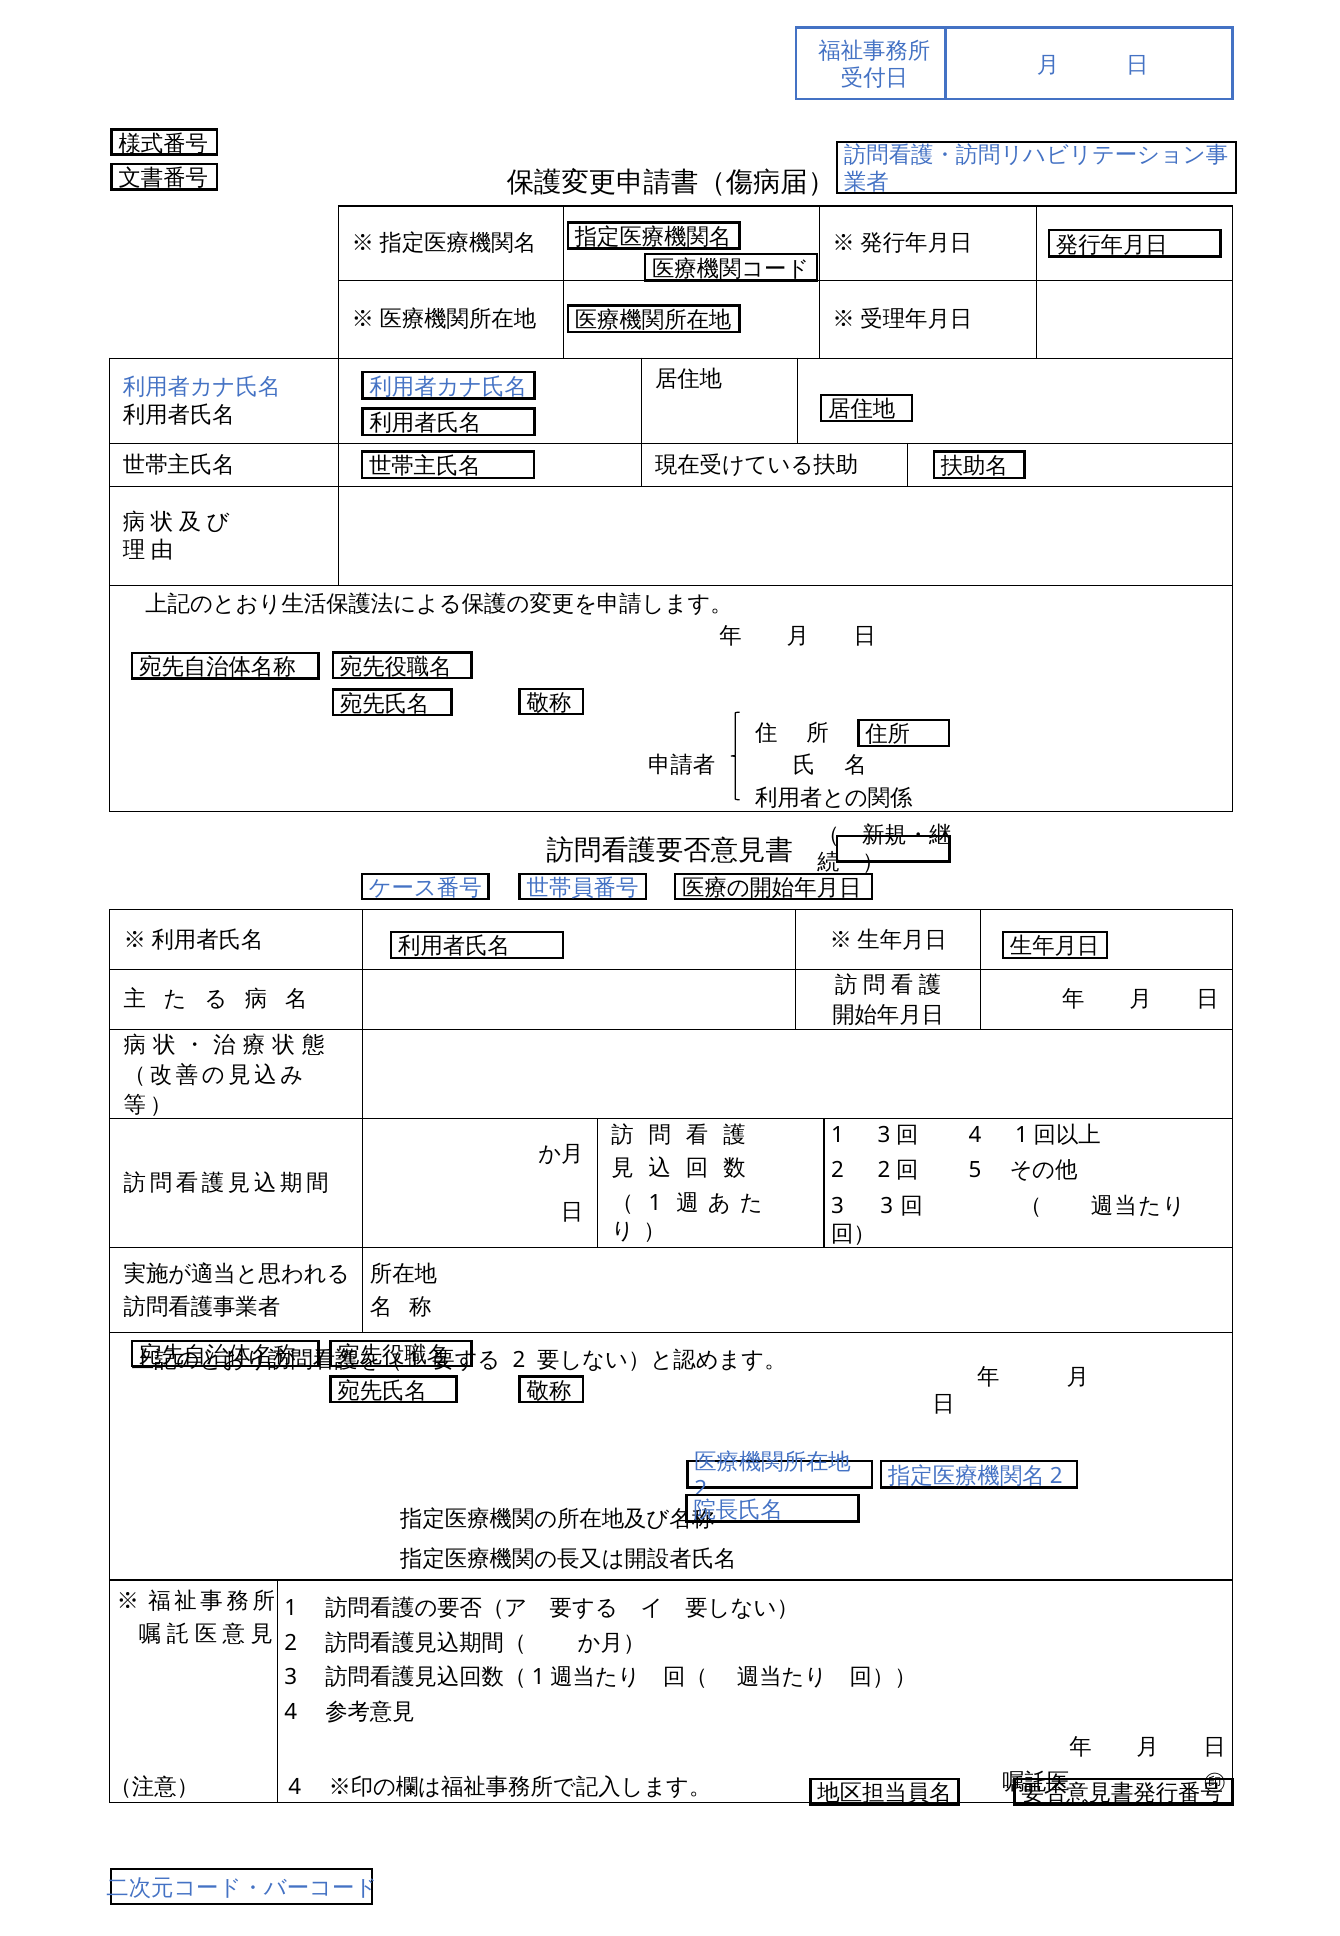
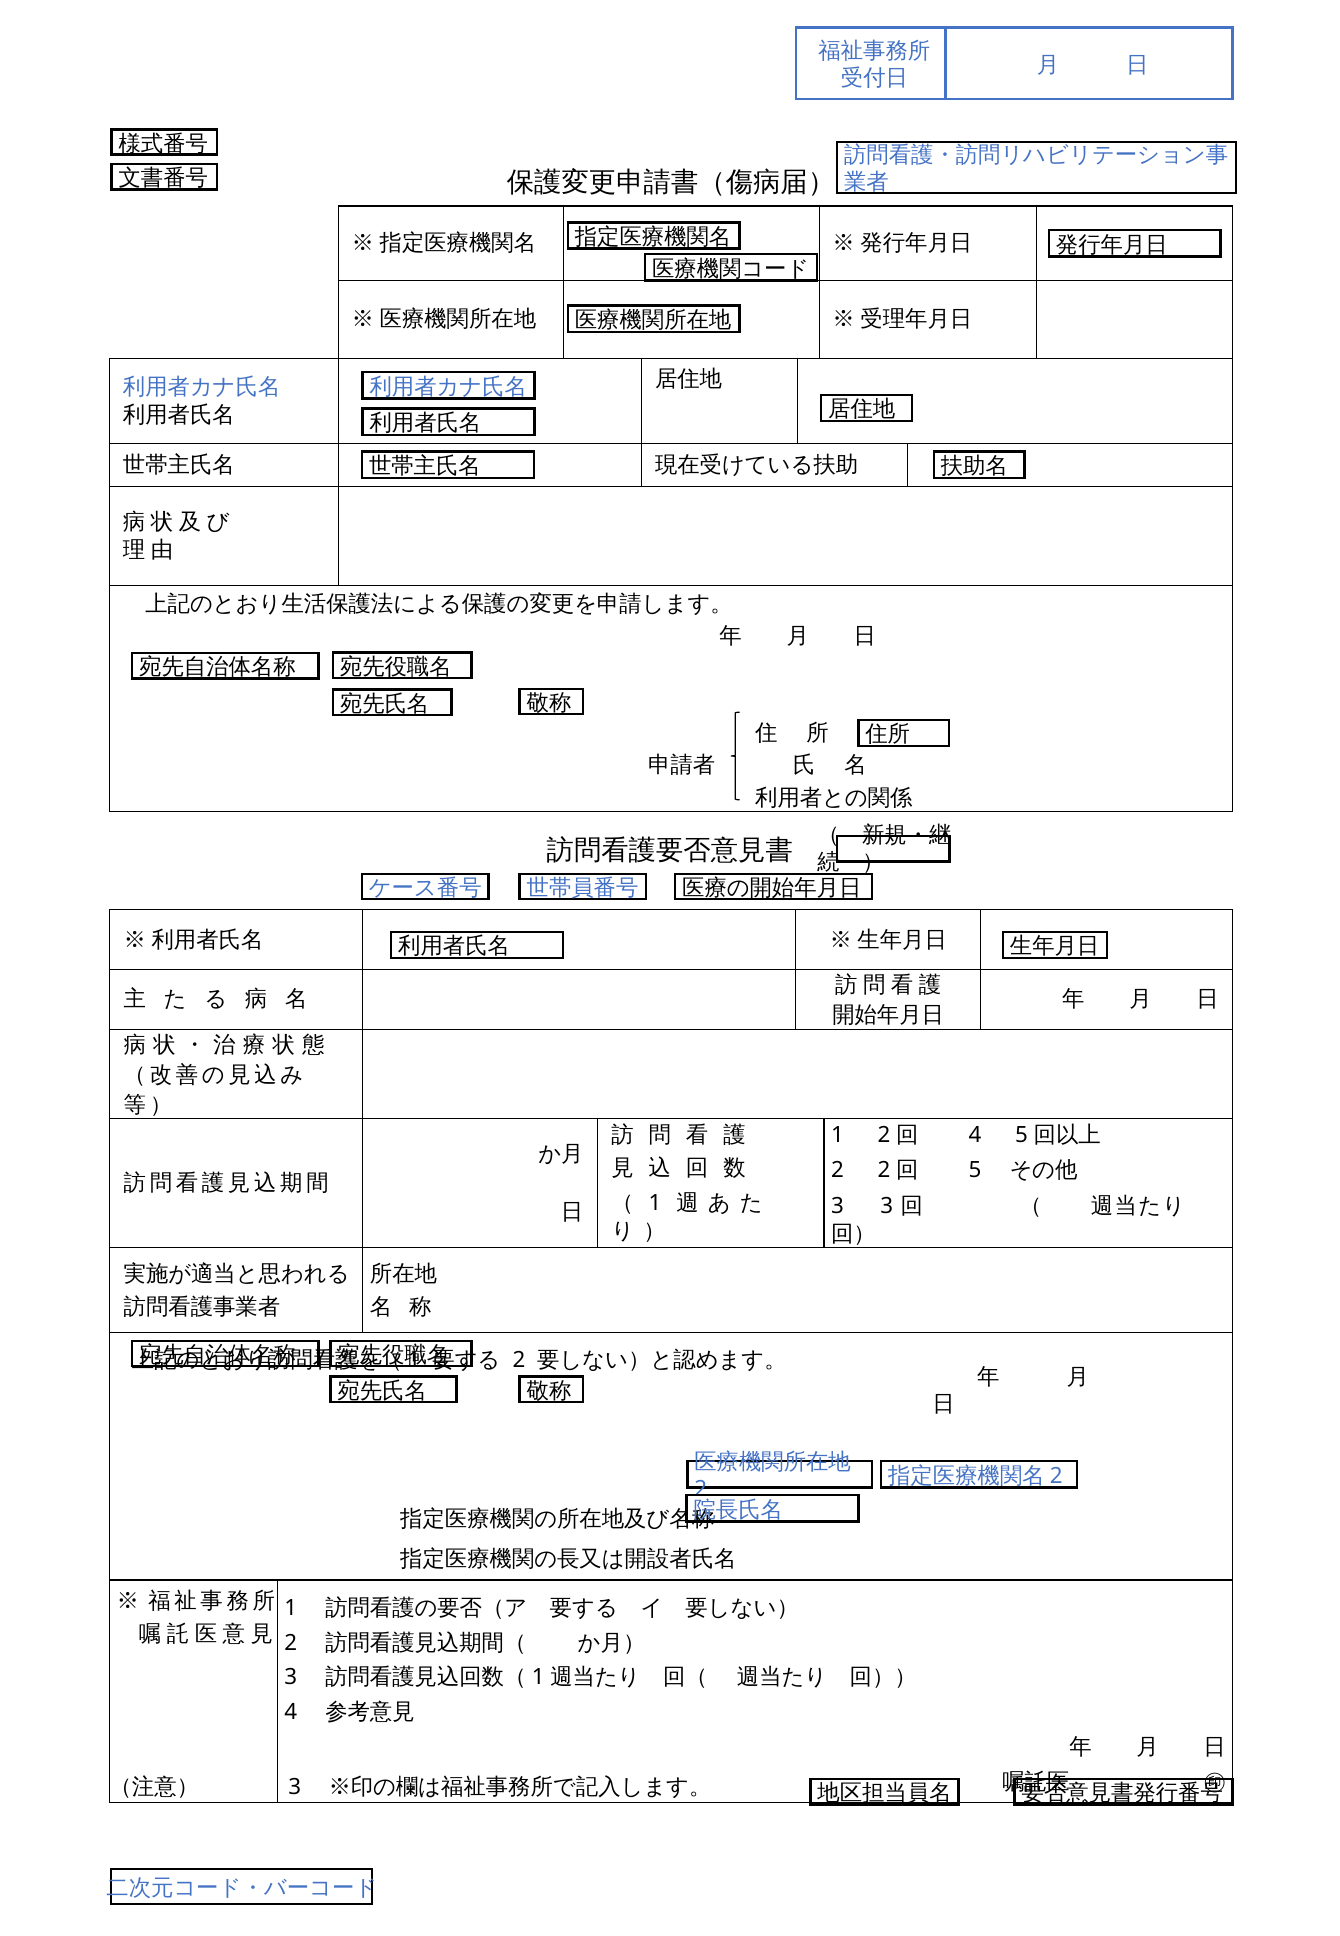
1 3: 3 -> 2 (884, 1135)
4 1: 1 -> 5 (1022, 1135)
4: 4 -> 3 (295, 1787)
